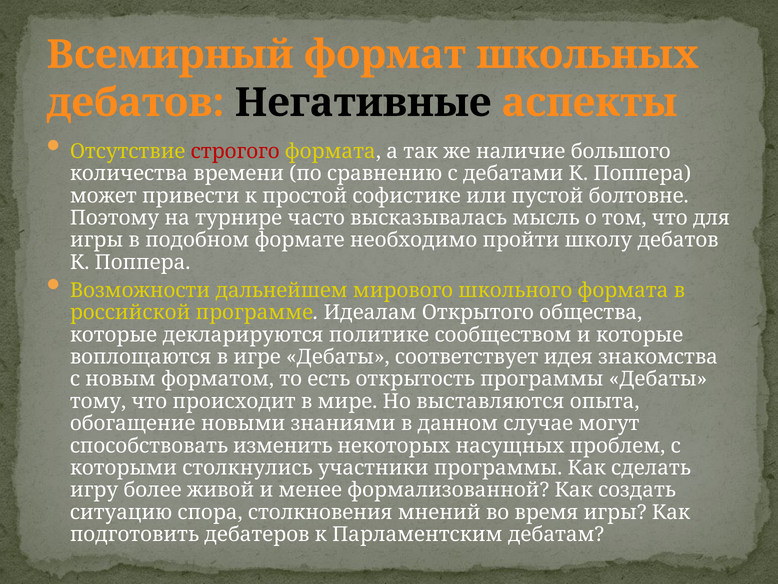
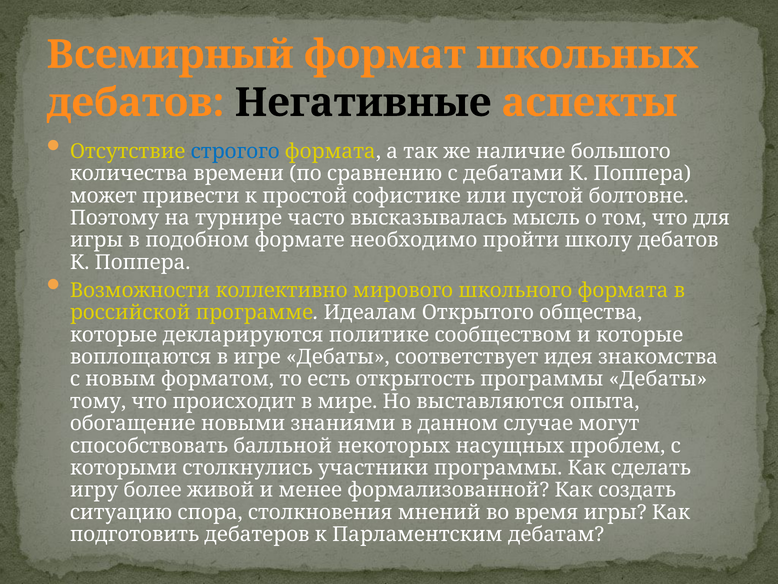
строгого colour: red -> blue (235, 151)
дальнейшем: дальнейшем -> коллективно (282, 290)
изменить: изменить -> балльной (283, 445)
